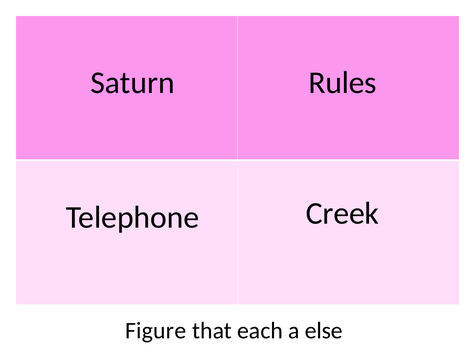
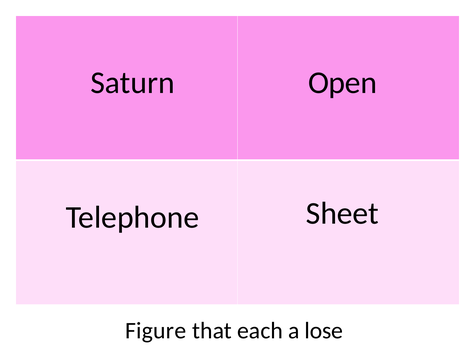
Rules: Rules -> Open (343, 83)
Creek: Creek -> Sheet (342, 214)
else: else -> lose (324, 331)
